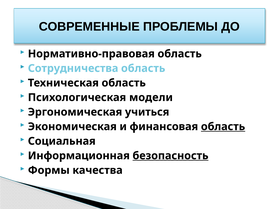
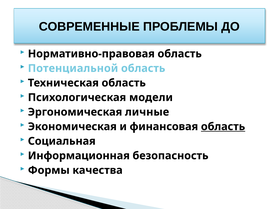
Сотрудничества: Сотрудничества -> Потенциальной (73, 68)
учиться: учиться -> личные (147, 112)
безопасность underline: present -> none (171, 156)
